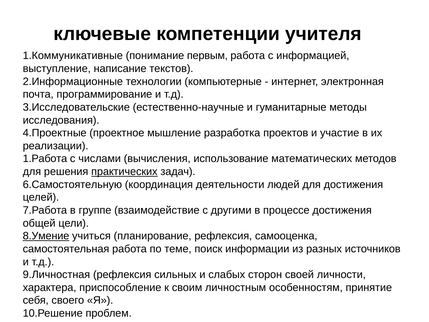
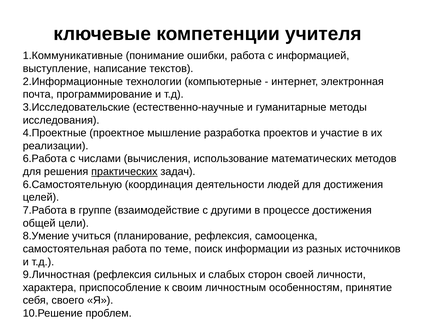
первым: первым -> ошибки (207, 56)
1.Работа: 1.Работа -> 6.Работа (45, 159)
8.Умение underline: present -> none (46, 236)
